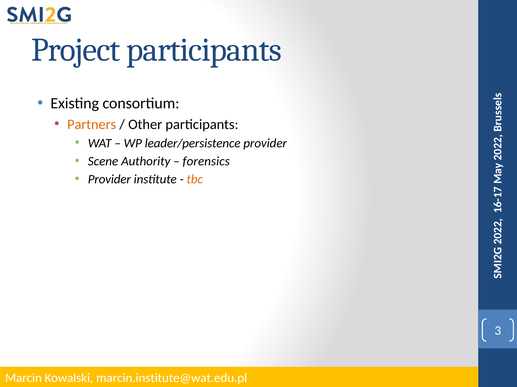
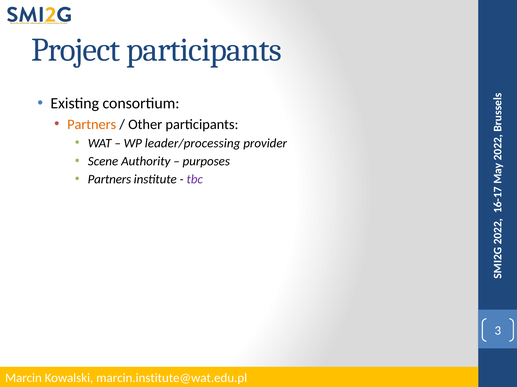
leader/persistence: leader/persistence -> leader/processing (193, 143)
forensics: forensics -> purposes (206, 161)
Provider: Provider -> Partners (109, 180)
tbc colour: orange -> purple (195, 180)
